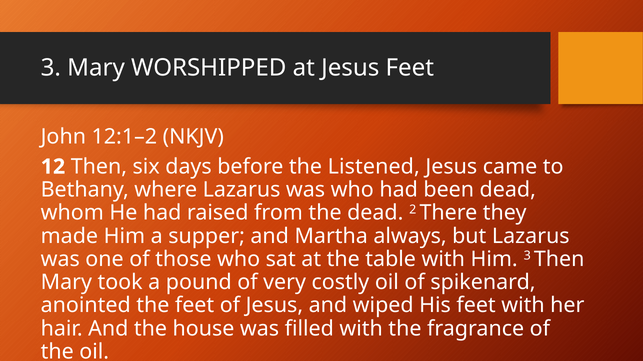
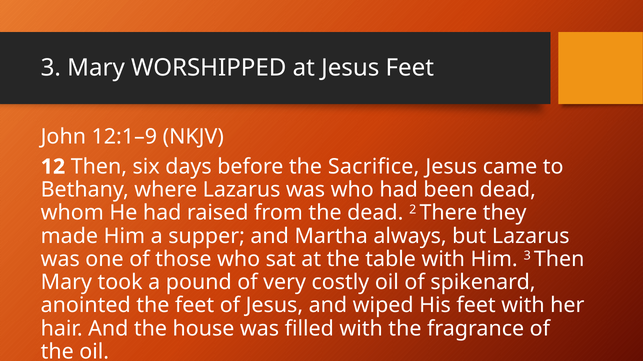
12:1–2: 12:1–2 -> 12:1–9 (124, 137)
Listened: Listened -> Sacrifice (374, 167)
